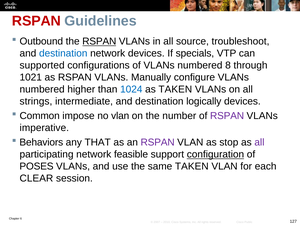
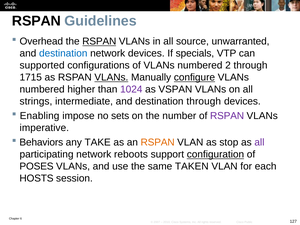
RSPAN colour: red -> black (36, 21)
Outbound: Outbound -> Overhead (41, 41)
troubleshoot: troubleshoot -> unwarranted (241, 41)
8: 8 -> 2 (228, 65)
1021: 1021 -> 1715 (31, 77)
VLANs underline: none -> present (111, 77)
configure underline: none -> present (194, 77)
1024 colour: blue -> purple (131, 89)
as TAKEN: TAKEN -> VSPAN (175, 89)
destination logically: logically -> through (204, 101)
Common: Common -> Enabling (40, 116)
no vlan: vlan -> sets (120, 116)
THAT: THAT -> TAKE (98, 142)
RSPAN colour: purple -> orange (158, 142)
feasible: feasible -> reboots (131, 154)
CLEAR: CLEAR -> HOSTS (37, 178)
